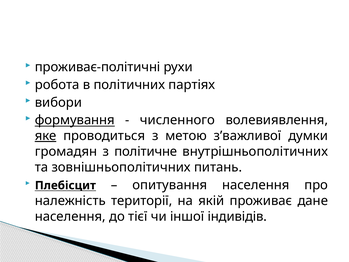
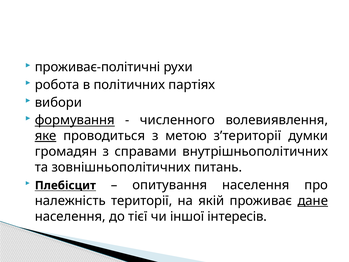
з’важливої: з’важливої -> з’території (247, 136)
політичне: політичне -> справами (146, 151)
дане underline: none -> present (313, 201)
індивідів: індивідів -> інтересів (237, 216)
